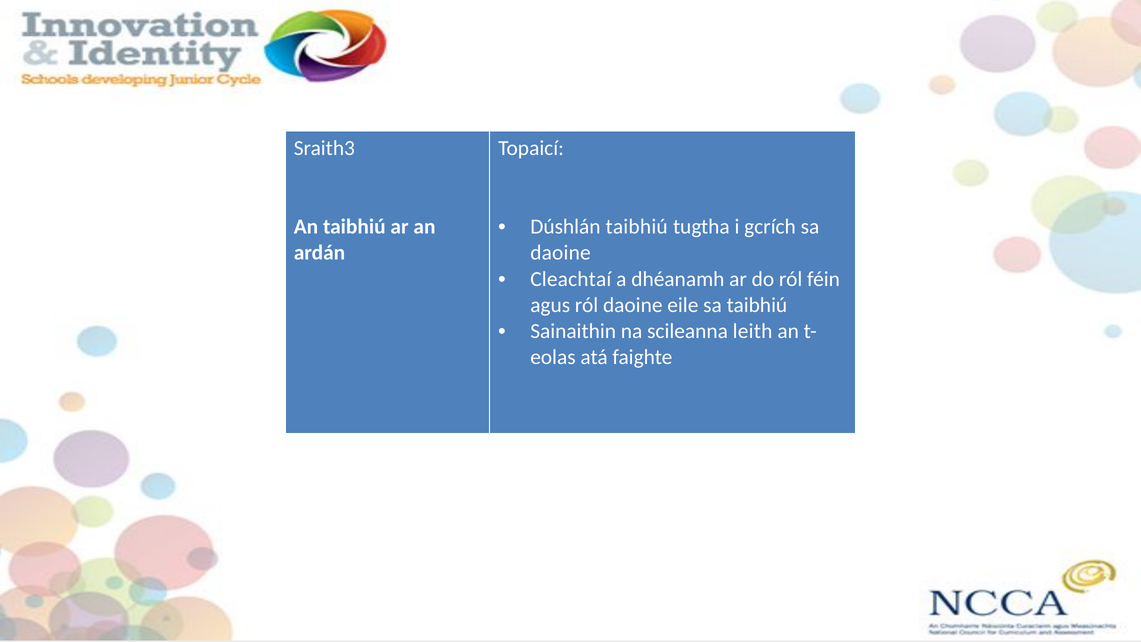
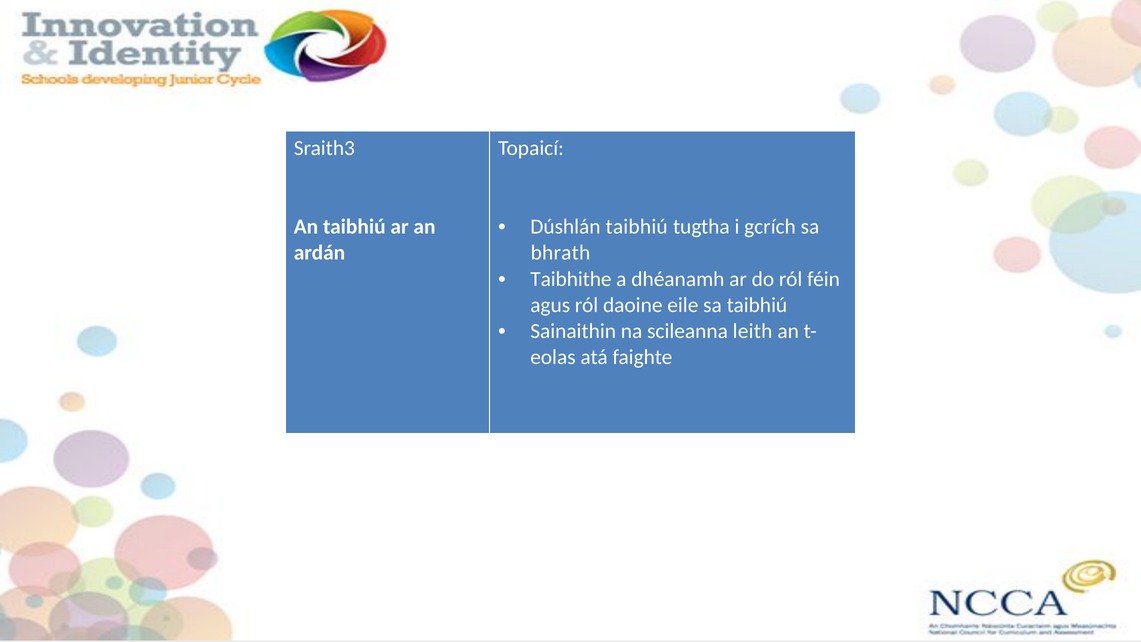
daoine: daoine -> bhrath (560, 253)
Cleachtaí: Cleachtaí -> Taibhithe (571, 279)
